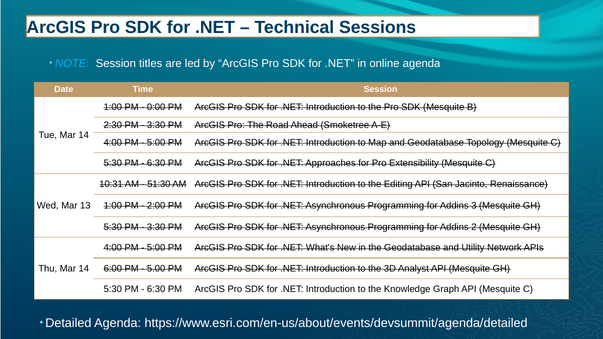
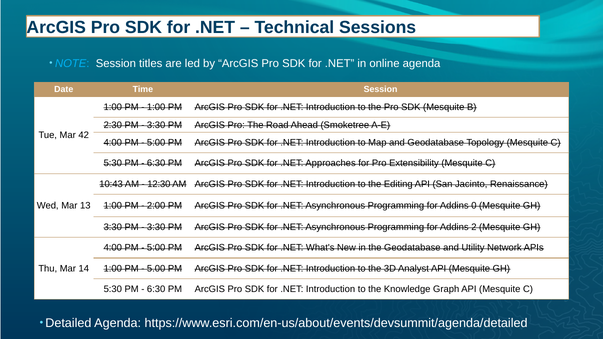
0:00: 0:00 -> 1:00 (156, 107)
Tue Mar 14: 14 -> 42 (84, 135)
10:31: 10:31 -> 10:43 (111, 184)
51:30: 51:30 -> 12:30 (159, 184)
3: 3 -> 0 (474, 206)
5:30: 5:30 -> 3:30 (113, 227)
6:00: 6:00 -> 1:00 (113, 269)
